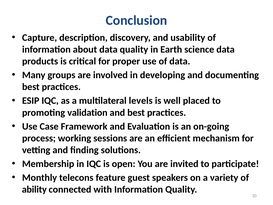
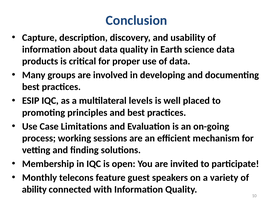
validation: validation -> principles (87, 112)
Framework: Framework -> Limitations (84, 126)
